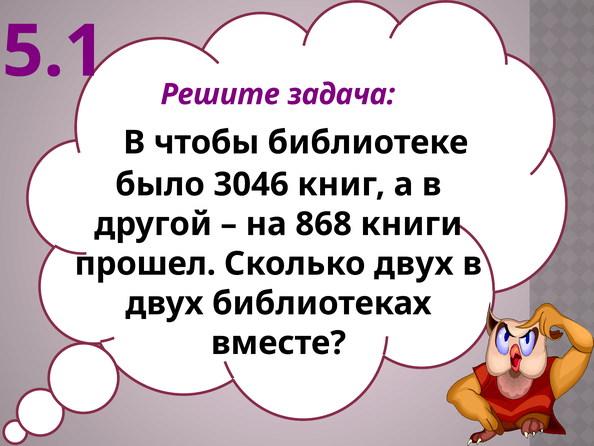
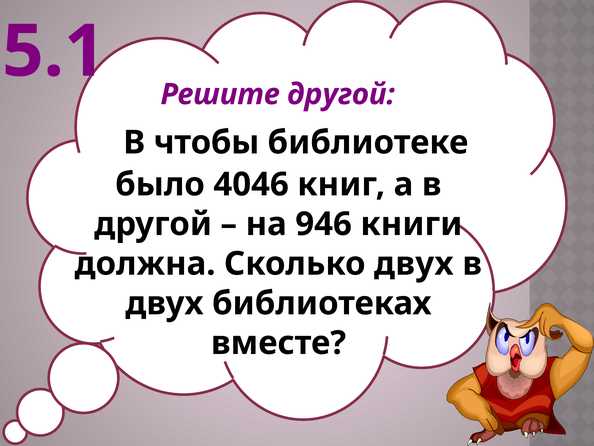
Решите задача: задача -> другой (341, 94)
3046: 3046 -> 4046 (251, 184)
868: 868 -> 946 (324, 224)
прошел: прошел -> должна (145, 263)
